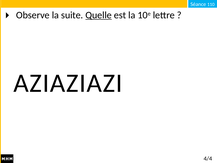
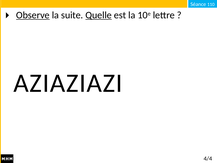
Observe underline: none -> present (33, 15)
